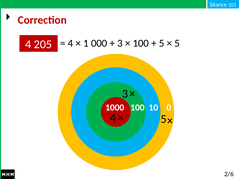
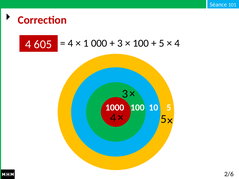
205: 205 -> 605 (43, 44)
5: 5 -> 4 (177, 43)
10 0: 0 -> 5 (169, 108)
